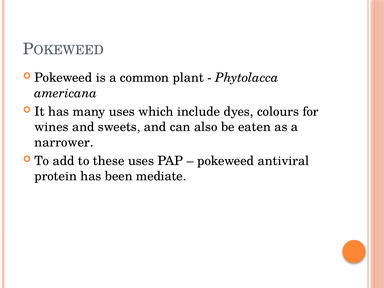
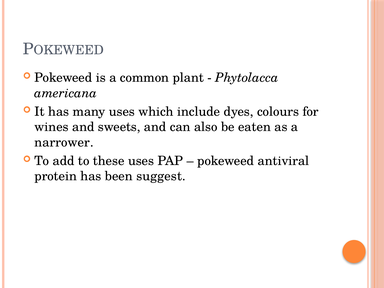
mediate: mediate -> suggest (161, 176)
